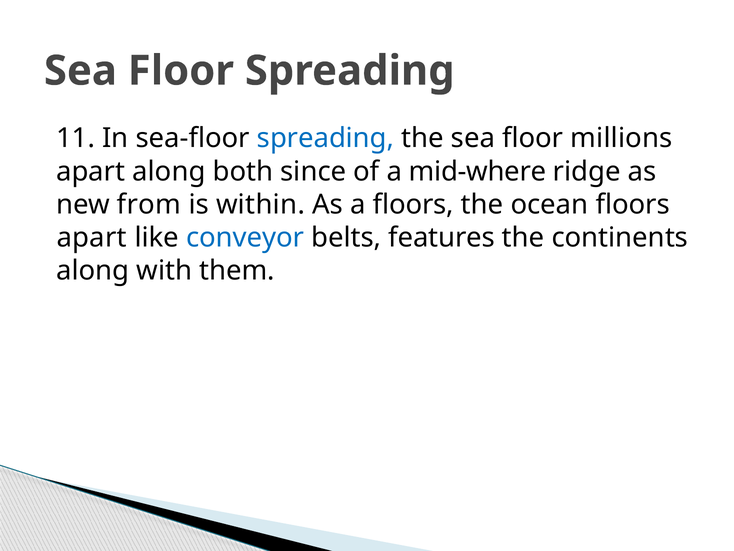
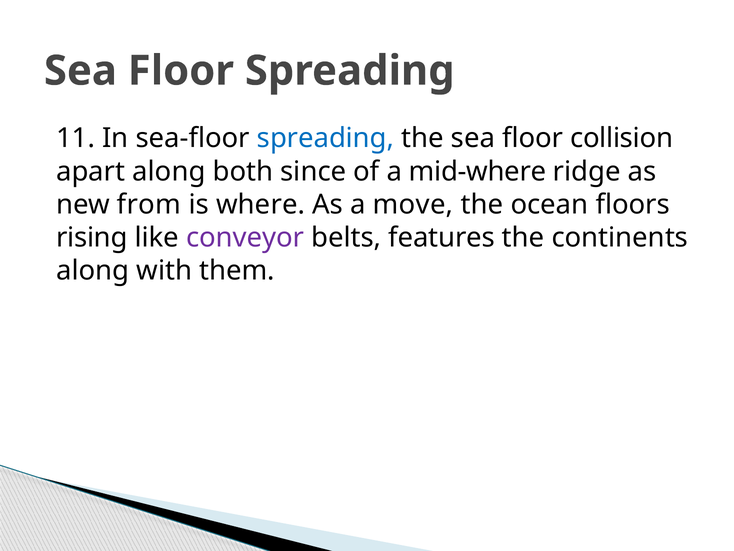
millions: millions -> collision (622, 138)
within: within -> where (261, 204)
a floors: floors -> move (413, 204)
apart: apart -> rising (92, 237)
conveyor colour: blue -> purple (245, 237)
